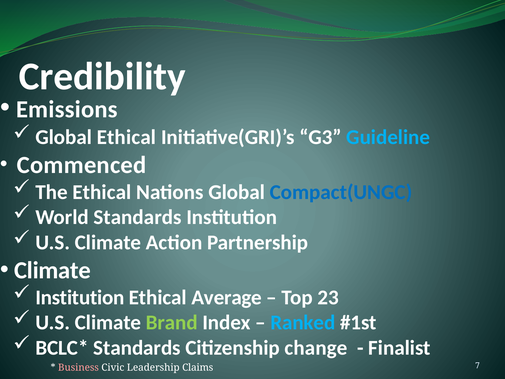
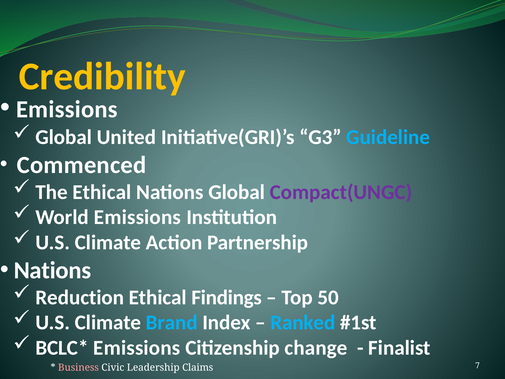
Credibility colour: white -> yellow (102, 76)
Global Ethical: Ethical -> United (127, 137)
Compact(UNGC colour: blue -> purple (341, 192)
World Standards: Standards -> Emissions (137, 217)
Climate: Climate -> Nations (52, 270)
Institution: Institution -> Reduction (80, 297)
Average: Average -> Findings (227, 297)
23: 23 -> 50 (328, 297)
Brand colour: light green -> light blue (172, 322)
Standards: Standards -> Emissions (137, 348)
